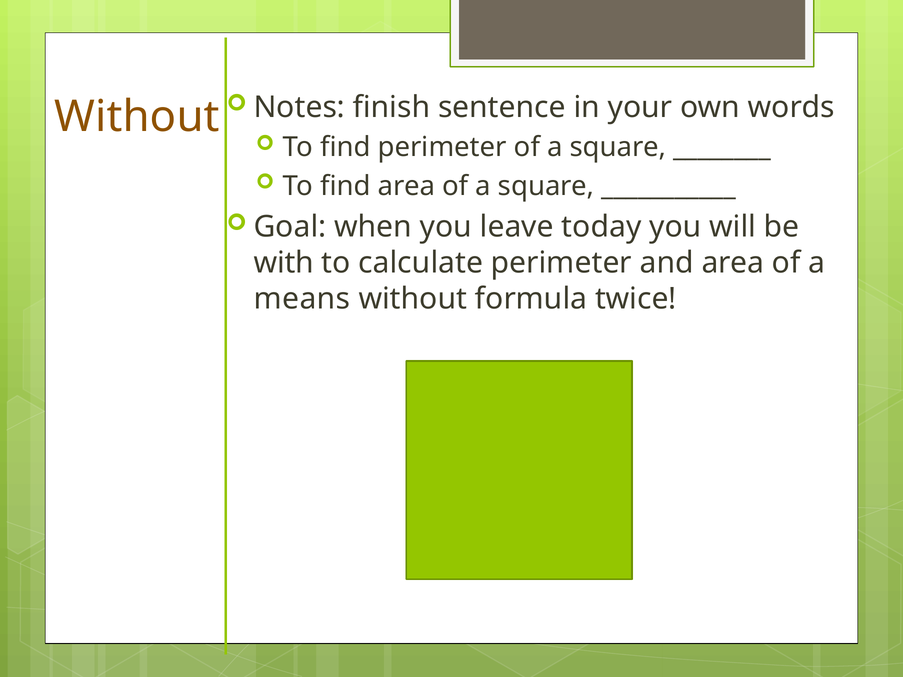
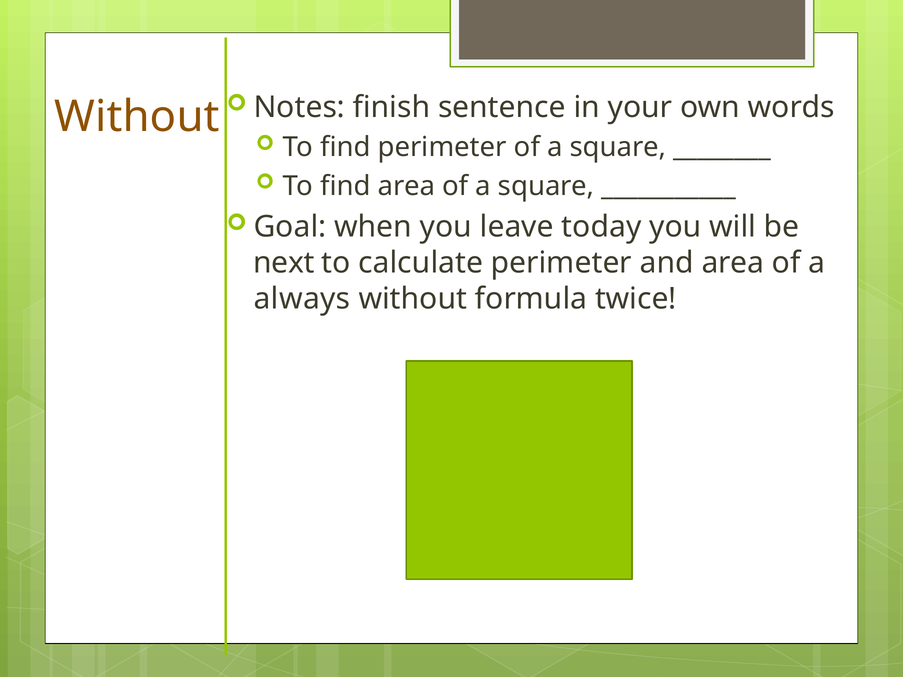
with: with -> next (284, 263)
means: means -> always (302, 299)
